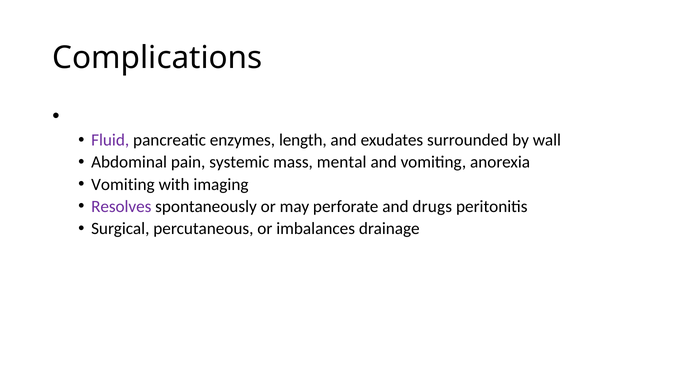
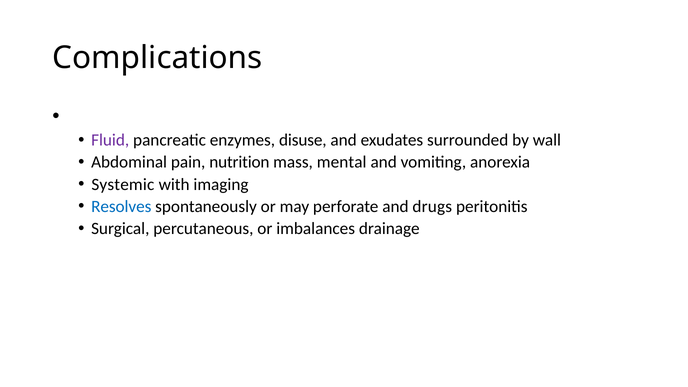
length: length -> disuse (303, 140)
systemic: systemic -> nutrition (239, 162)
Vomiting: Vomiting -> Systemic (123, 184)
Resolves colour: purple -> blue (121, 206)
